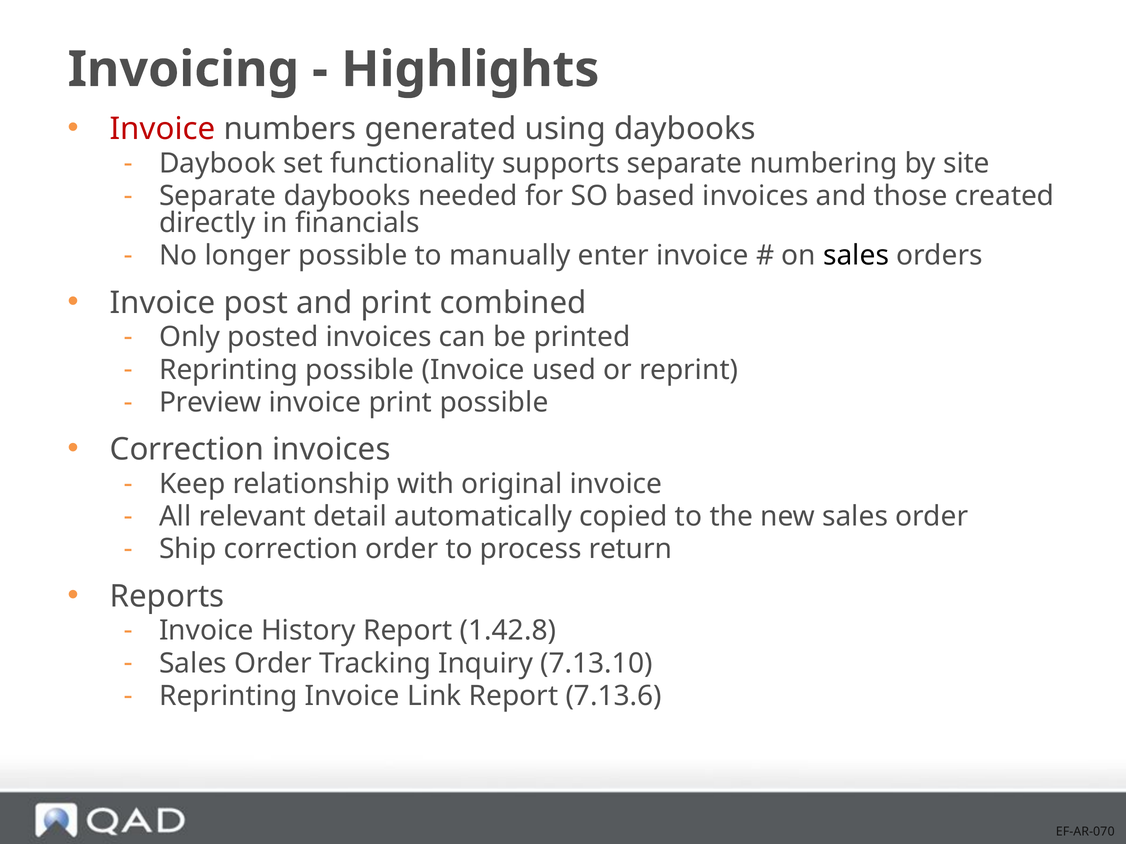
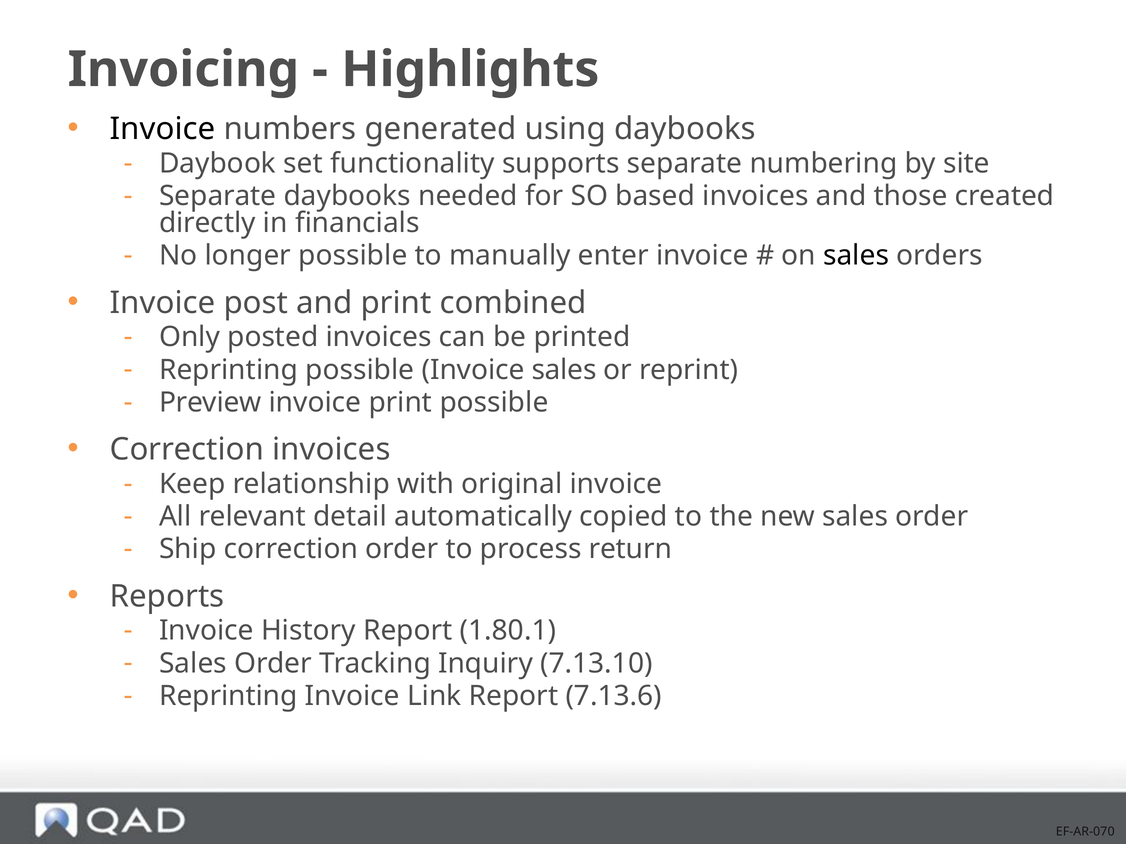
Invoice colour: red -> black (163, 129)
Invoice used: used -> sales (564, 370)
1.42.8: 1.42.8 -> 1.80.1 (508, 631)
